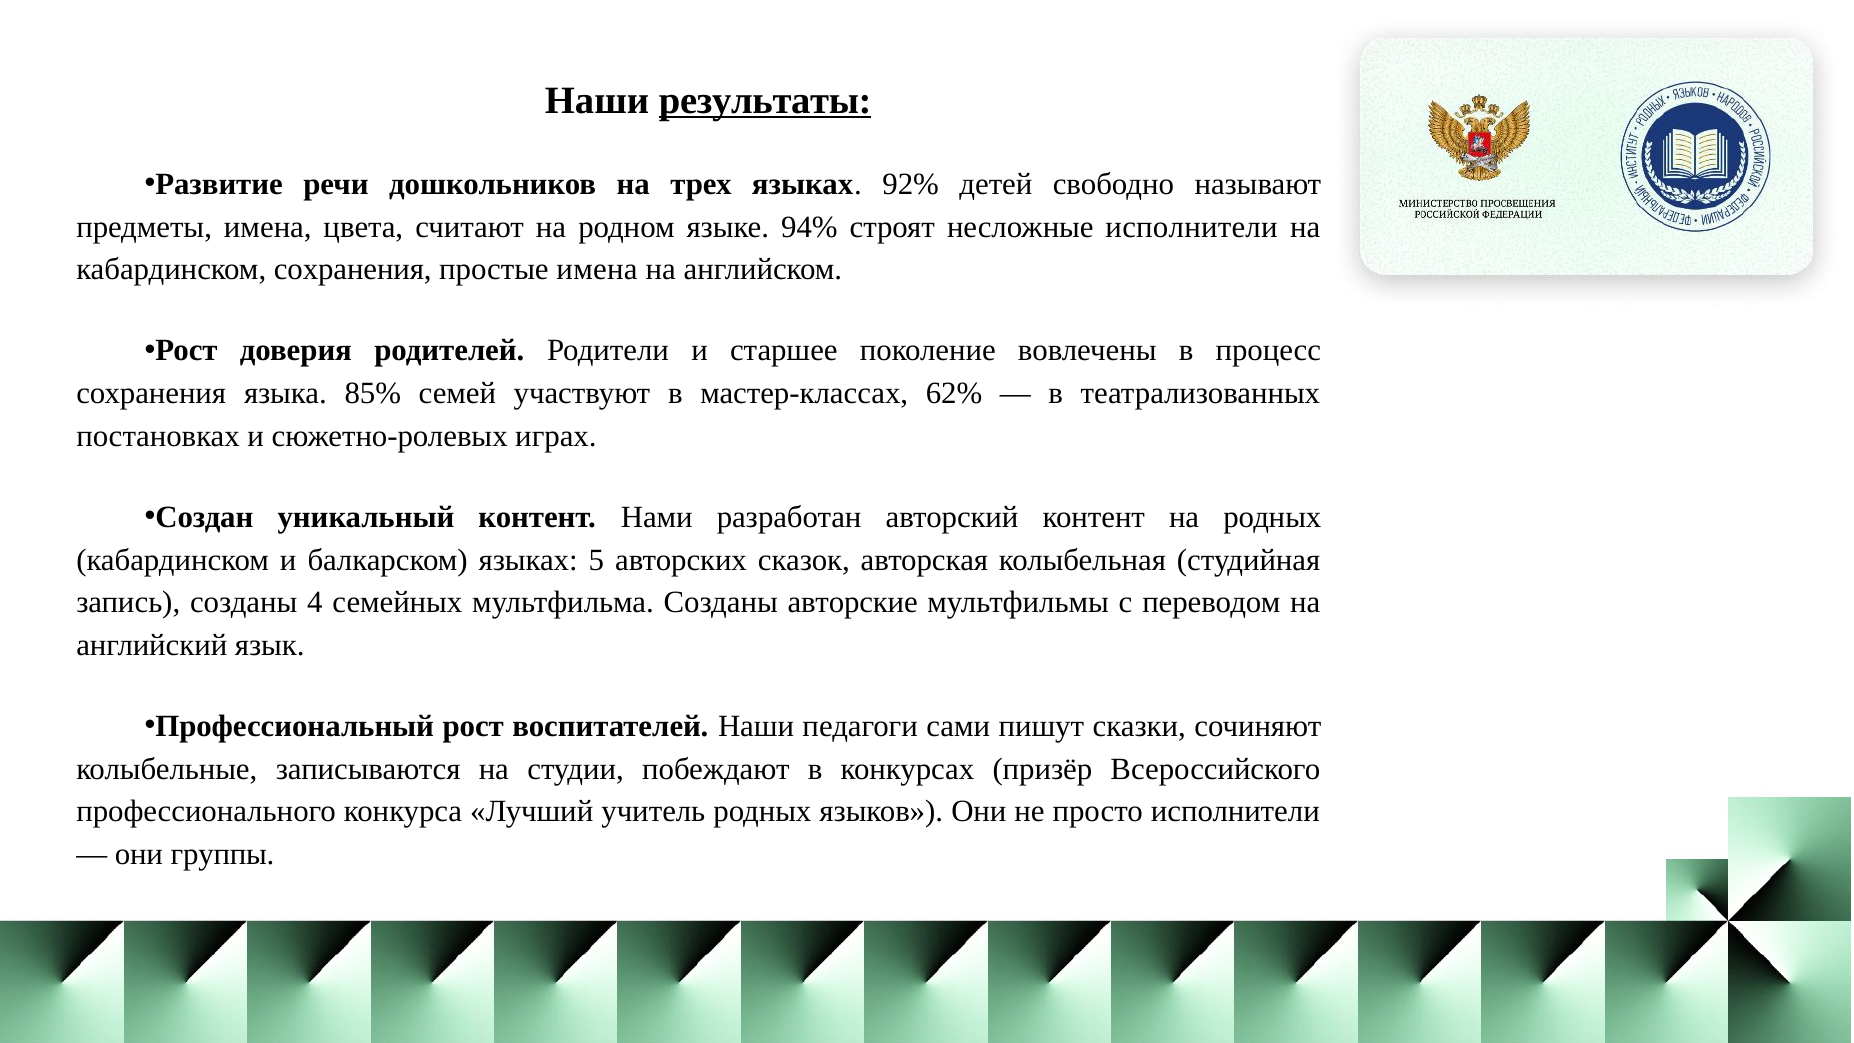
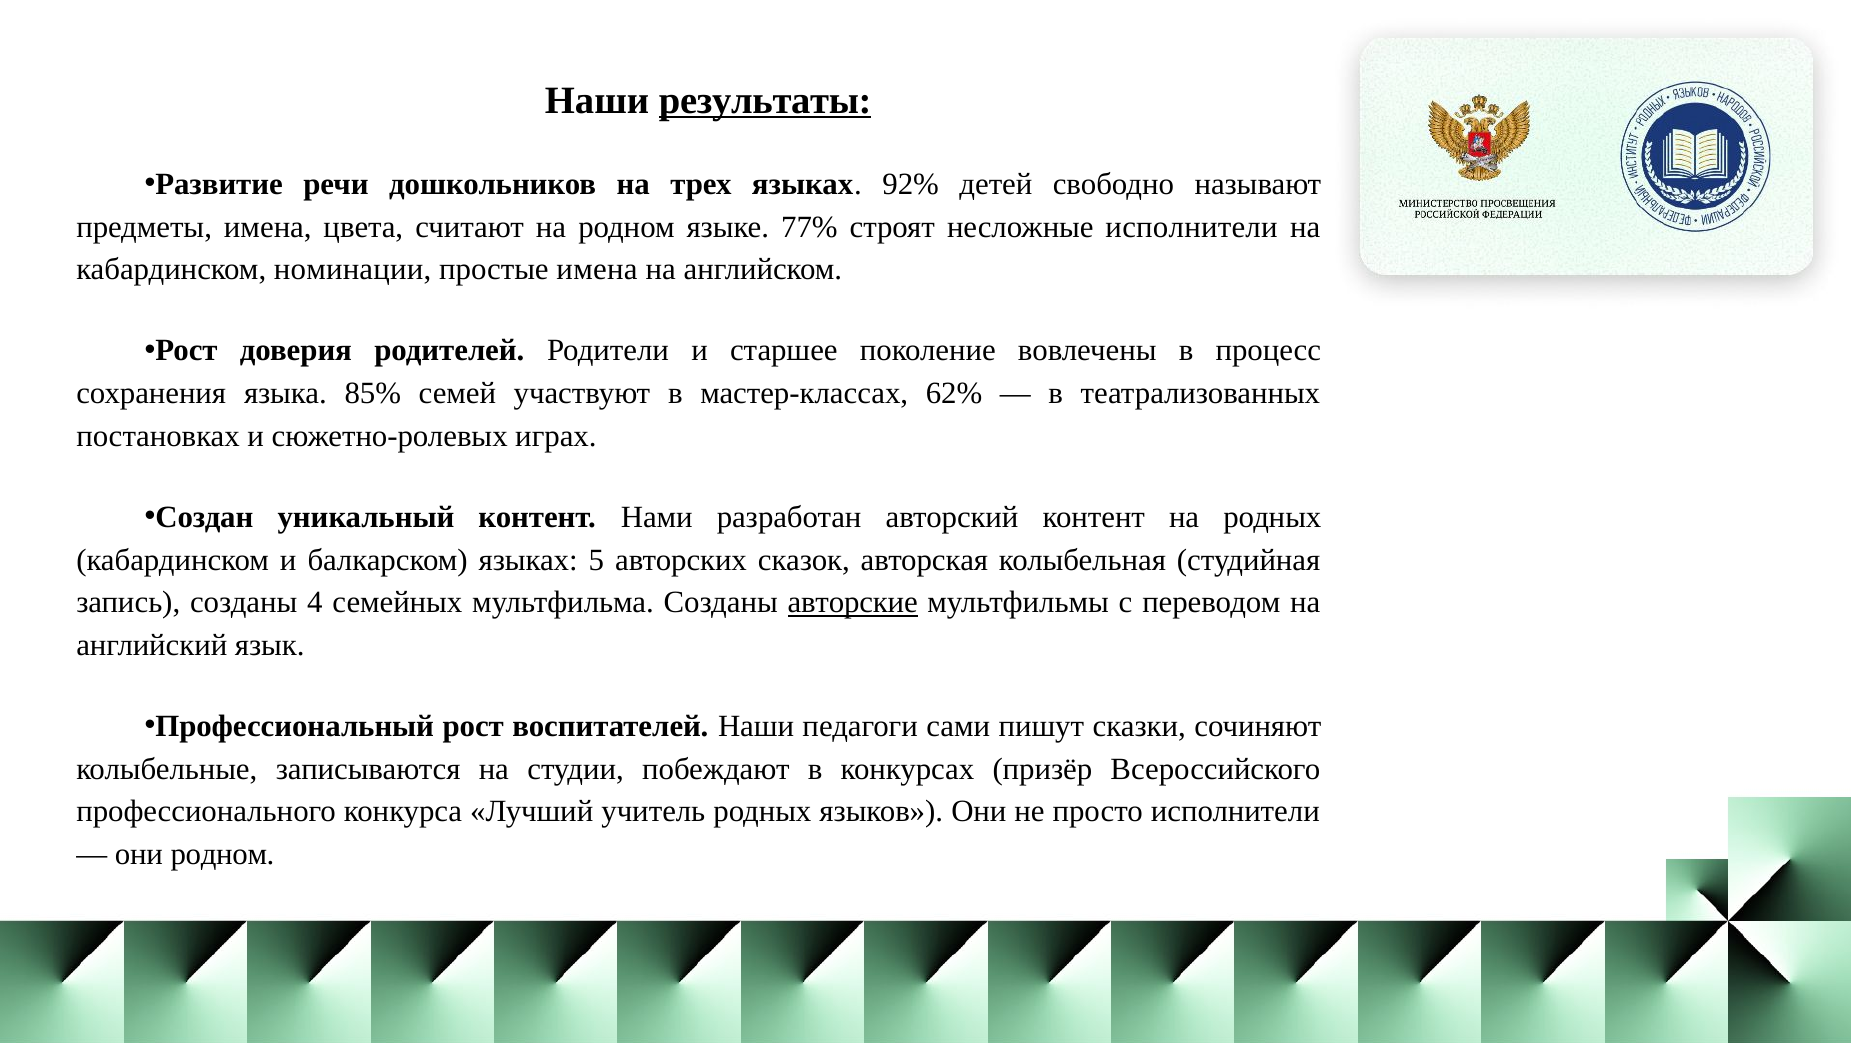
94%: 94% -> 77% (809, 227)
кабардинском сохранения: сохранения -> номинации (353, 269)
авторские underline: none -> present (853, 602)
они группы: группы -> родном (223, 854)
